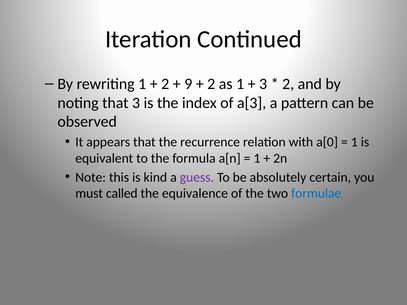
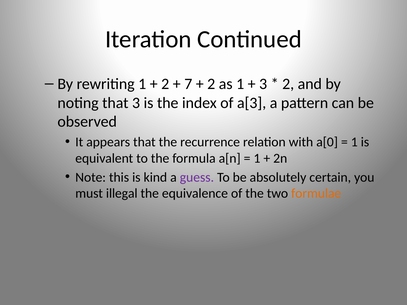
9: 9 -> 7 (188, 84)
called: called -> illegal (122, 194)
formulae colour: blue -> orange (316, 194)
